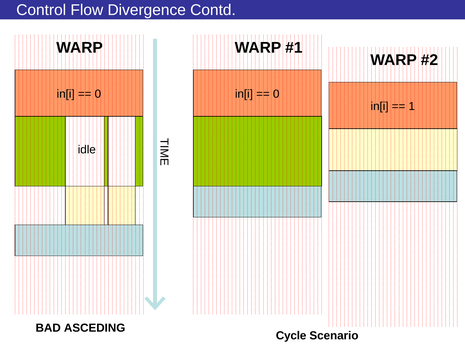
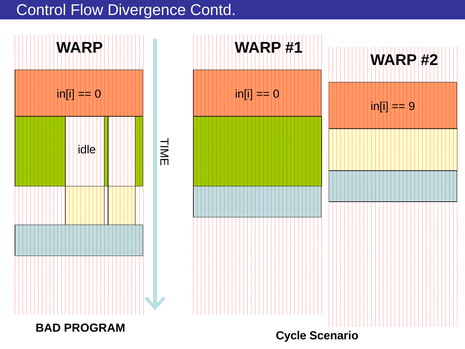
1: 1 -> 9 (412, 106)
ASCEDING: ASCEDING -> PROGRAM (95, 328)
